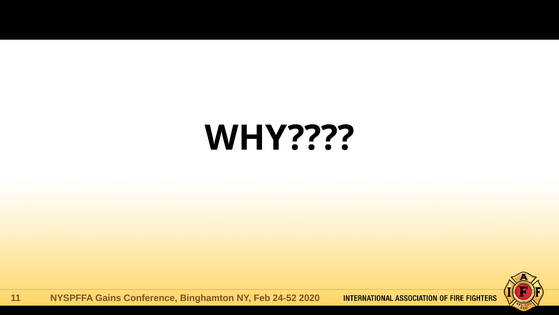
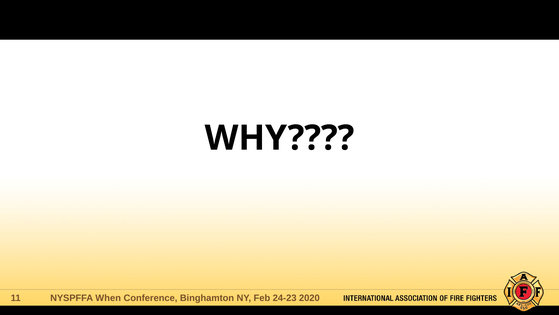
Gains: Gains -> When (108, 298)
24-52: 24-52 -> 24-23 (285, 298)
